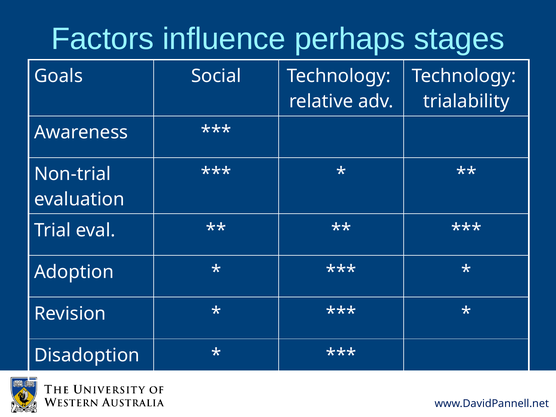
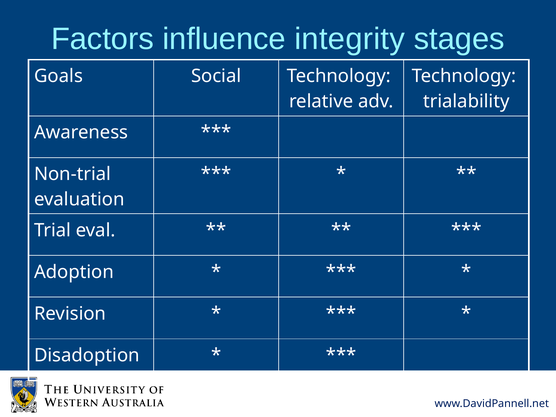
perhaps: perhaps -> integrity (350, 39)
